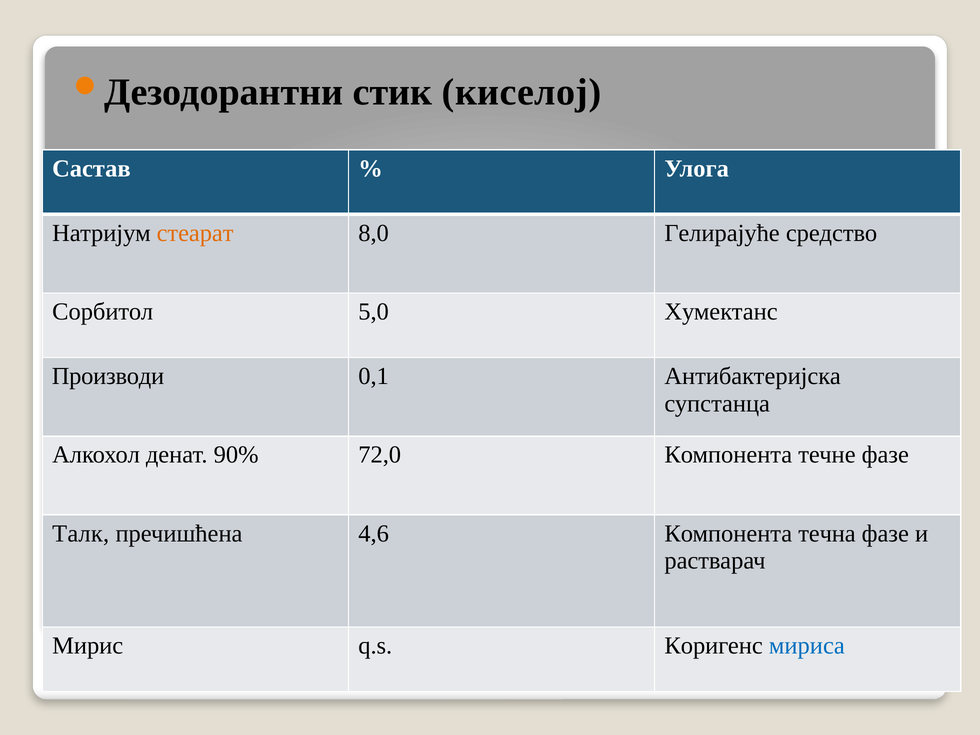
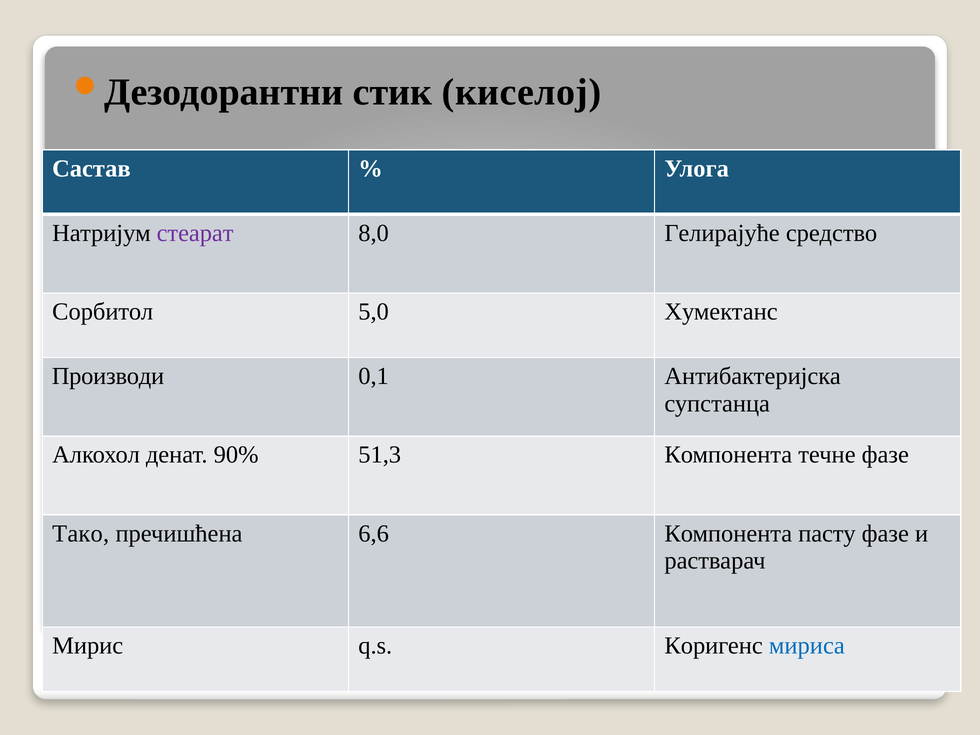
стеарат colour: orange -> purple (195, 233)
72,0: 72,0 -> 51,3 (380, 455)
Талк: Талк -> Тако (81, 533)
4,6: 4,6 -> 6,6 (374, 533)
течна: течна -> пасту (827, 533)
